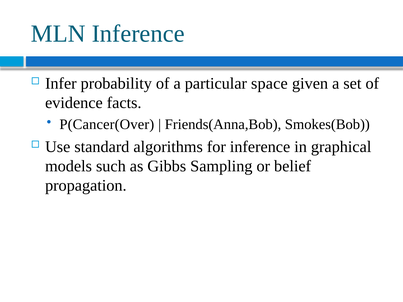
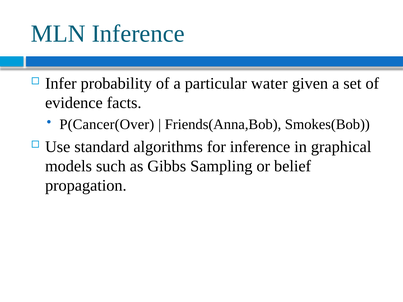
space: space -> water (269, 83)
